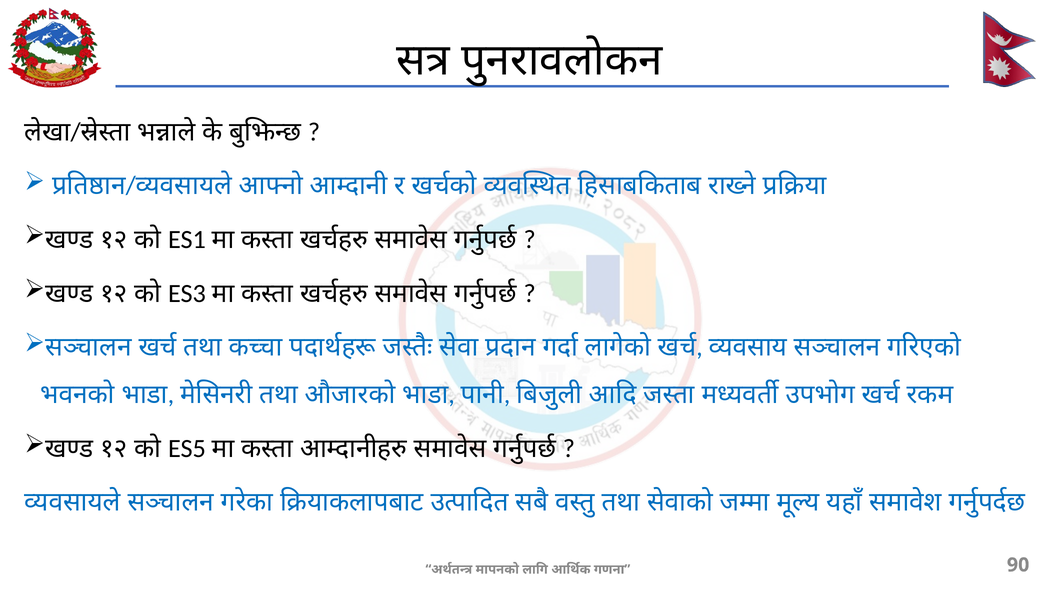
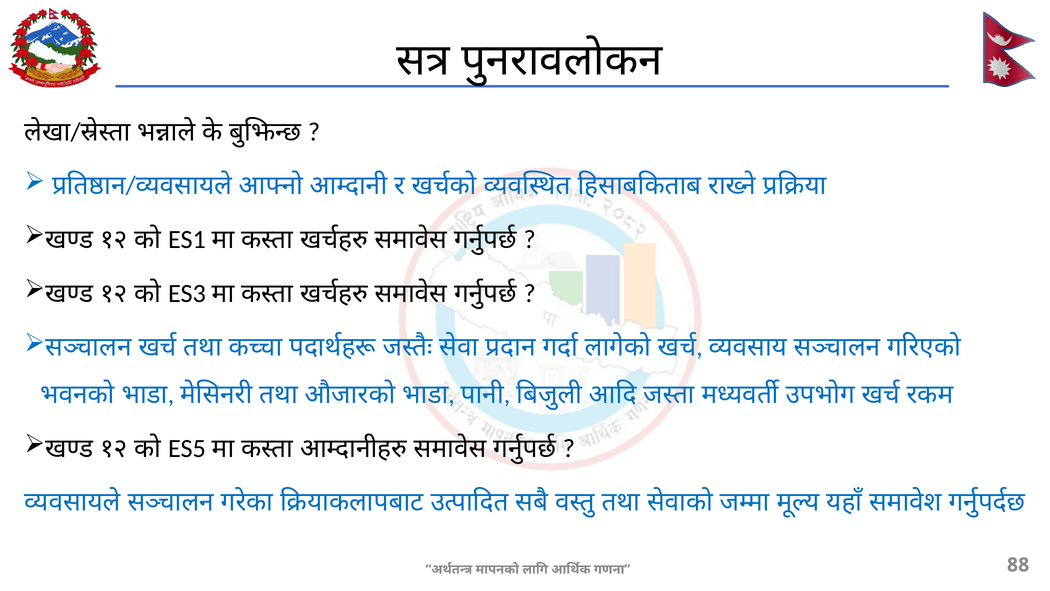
90: 90 -> 88 (1018, 565)
